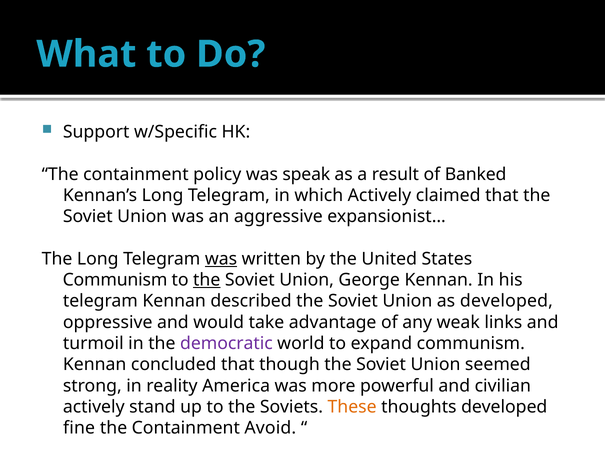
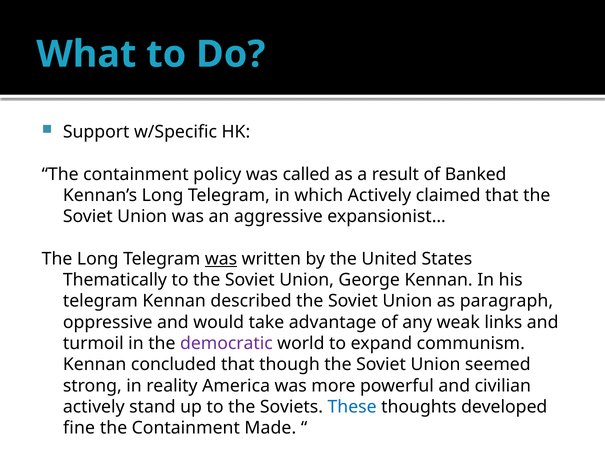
speak: speak -> called (306, 175)
Communism: Communism -> Thematically (115, 280)
the underline: present -> none (207, 280)
as developed: developed -> paragraph (506, 302)
These colour: orange -> blue (352, 408)
Avoid: Avoid -> Made (270, 429)
